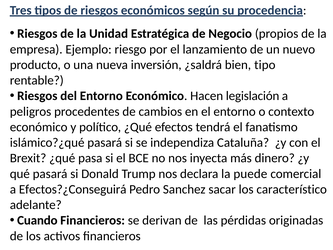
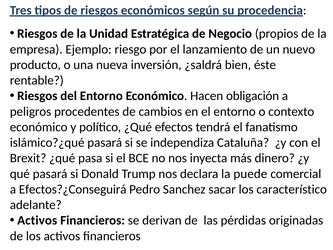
tipo: tipo -> éste (265, 65)
legislación: legislación -> obligación (253, 96)
Cuando: Cuando -> Activos (37, 220)
